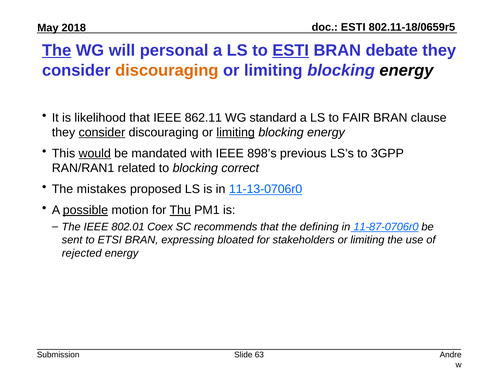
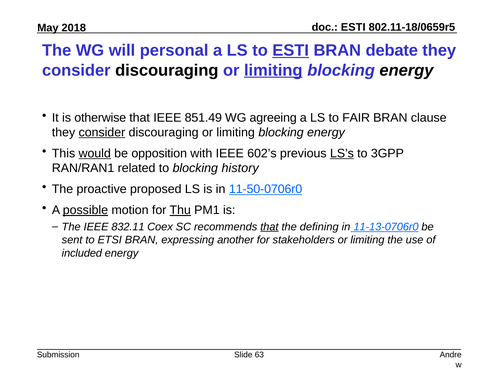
The underline: present -> none (57, 51)
discouraging colour: orange -> black (167, 70)
limiting underline: none -> present (273, 70)
likelihood: likelihood -> otherwise (100, 118)
862.11: 862.11 -> 851.49 (203, 118)
standard: standard -> agreeing (273, 118)
limiting underline: present -> none (236, 133)
mandated: mandated -> opposition (159, 154)
898’s: 898’s -> 602’s (262, 154)
LS’s underline: none -> present (342, 154)
correct: correct -> history (240, 168)
mistakes: mistakes -> proactive (102, 189)
11-13-0706r0: 11-13-0706r0 -> 11-50-0706r0 (266, 189)
802.01: 802.01 -> 832.11 (128, 227)
that underline: none -> present (269, 227)
11-87-0706r0: 11-87-0706r0 -> 11-13-0706r0 (386, 227)
bloated: bloated -> another (236, 240)
rejected: rejected -> included (82, 253)
